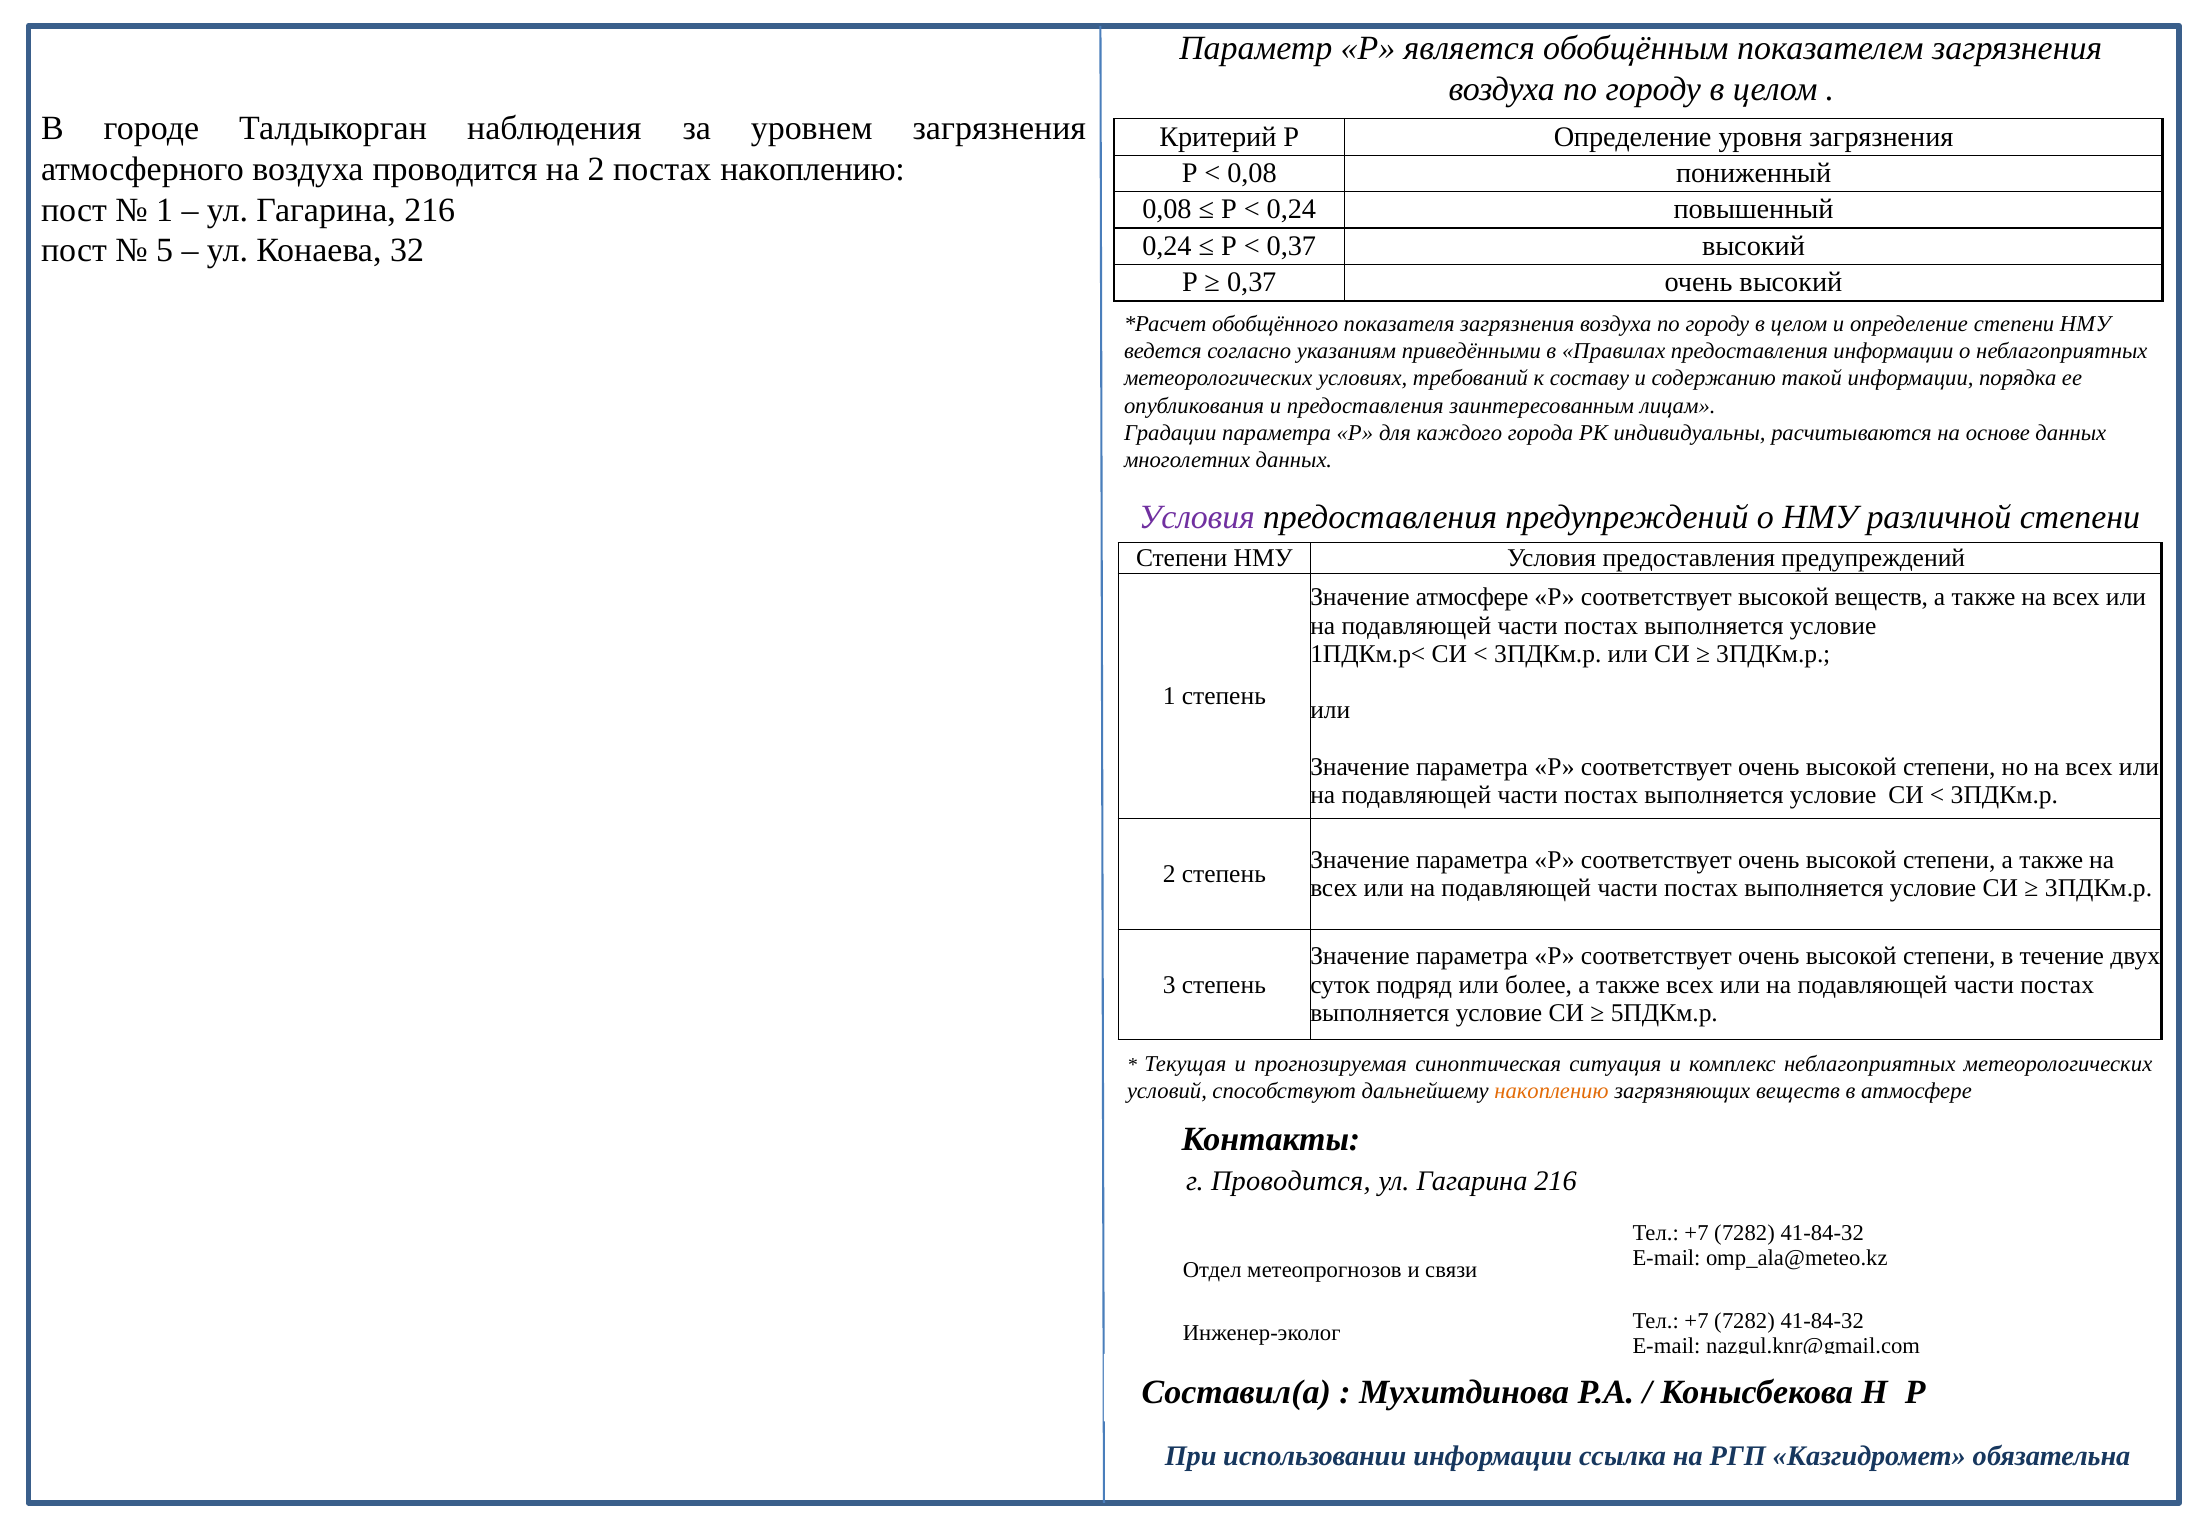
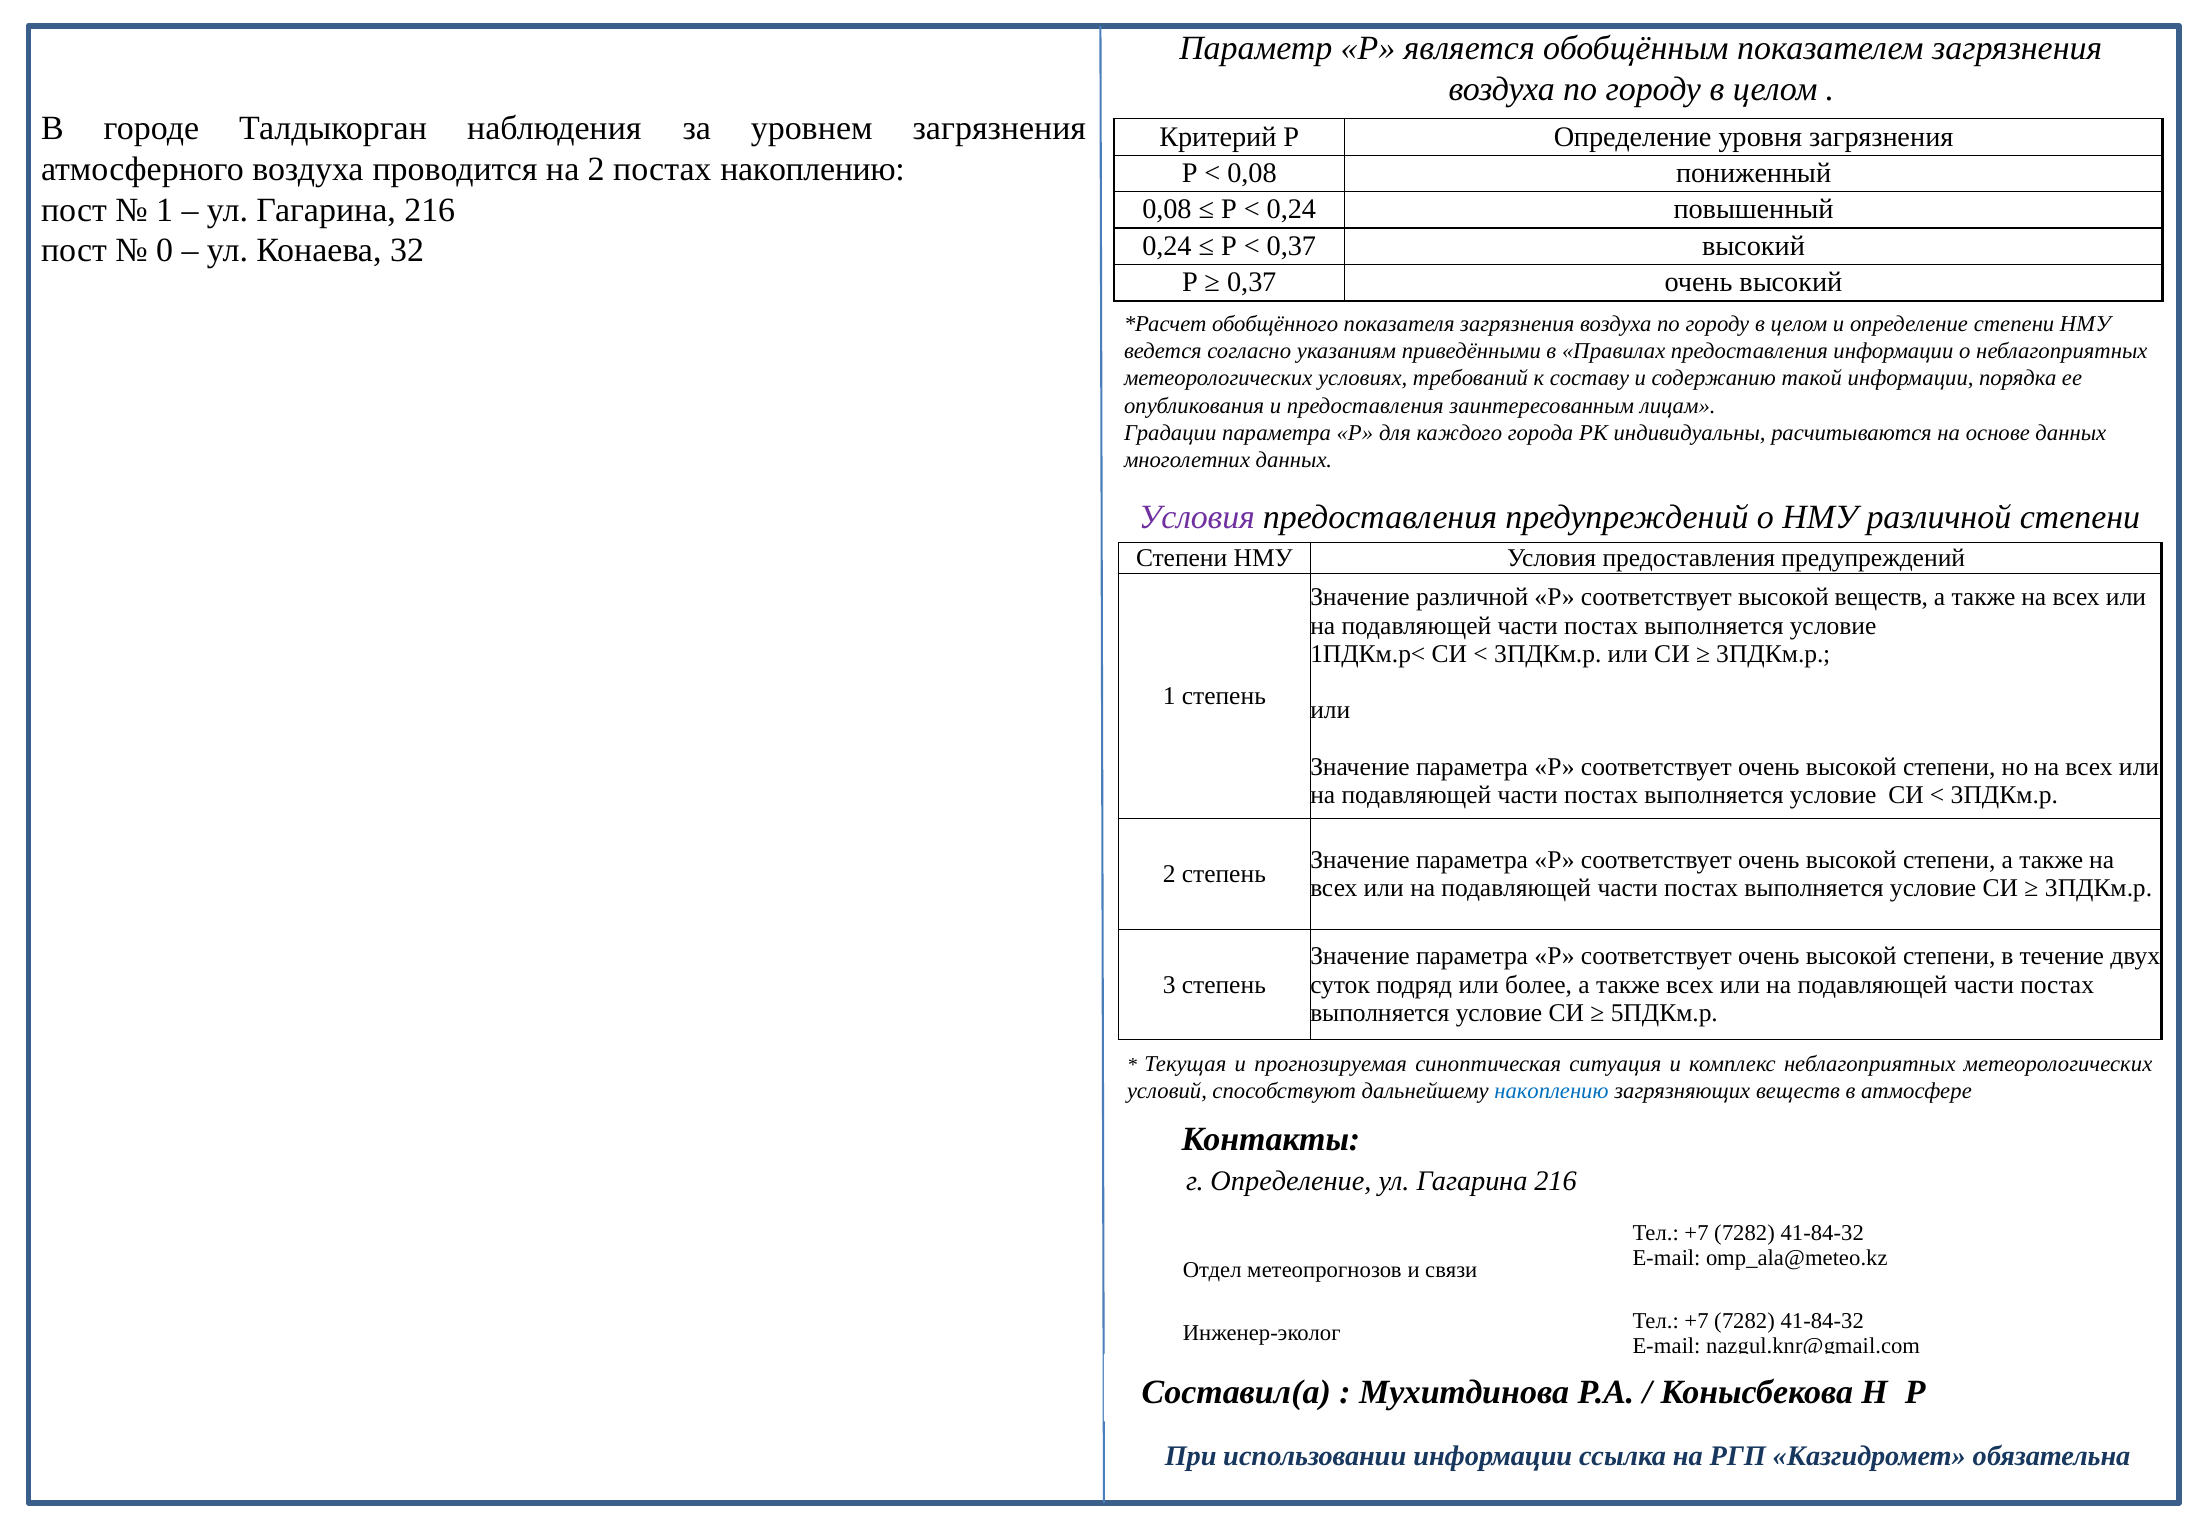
5: 5 -> 0 (165, 251)
Значение атмосфере: атмосфере -> различной (1472, 597)
накоплению colour: orange -> blue (1551, 1091)
г Проводится: Проводится -> Определение (1291, 1181)
